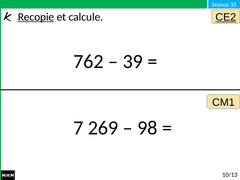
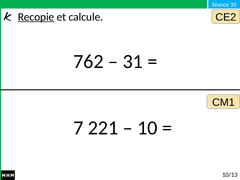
CE2 underline: present -> none (226, 17)
39: 39 -> 31 (133, 61)
269: 269 -> 221 (103, 128)
98: 98 -> 10 (147, 128)
